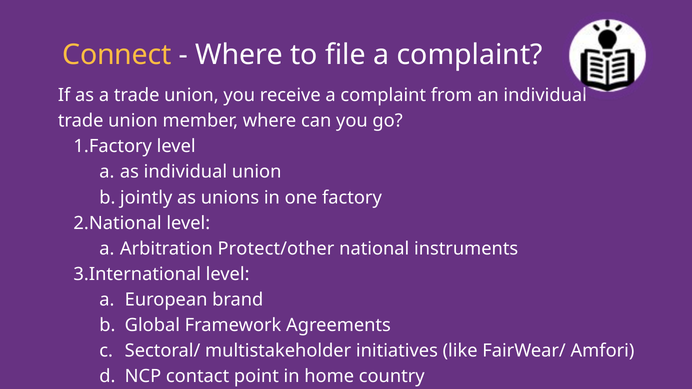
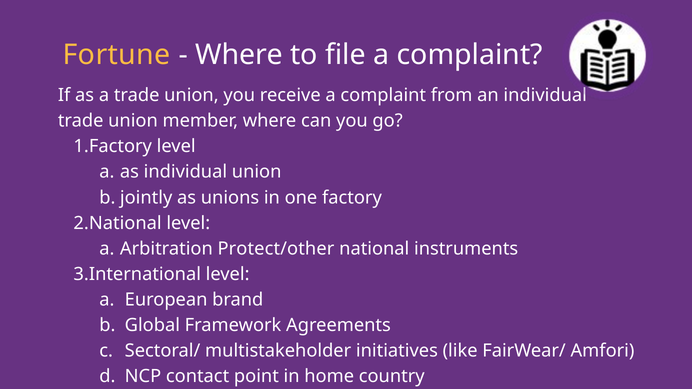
Connect: Connect -> Fortune (117, 55)
